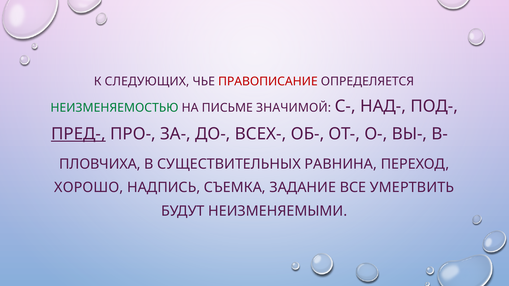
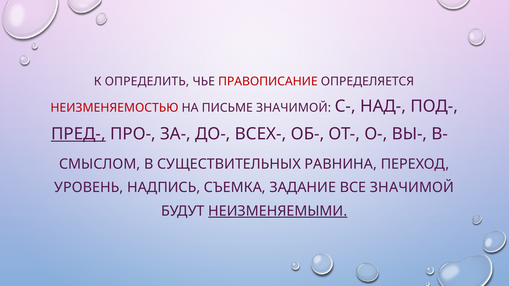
СЛЕДУЮЩИХ: СЛЕДУЮЩИХ -> ОПРЕДЕЛИТЬ (147, 82)
НЕИЗМЕНЯЕМОСТЬЮ colour: green -> red (114, 108)
ПЛОВЧИХА: ПЛОВЧИХА -> СМЫСЛОМ (100, 164)
ХОРОШО: ХОРОШО -> УРОВЕНЬ (89, 188)
ВСЕ УМЕРТВИТЬ: УМЕРТВИТЬ -> ЗНАЧИМОЙ (412, 188)
НЕИЗМЕНЯЕМЫМИ underline: none -> present (278, 211)
